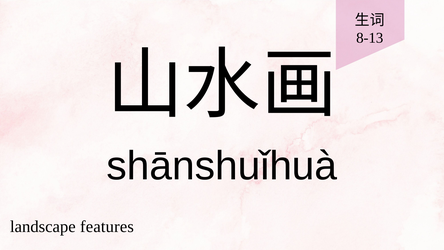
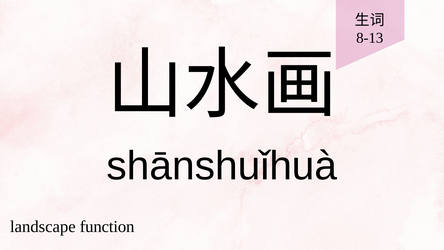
features: features -> function (107, 226)
